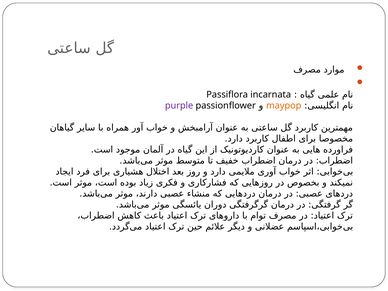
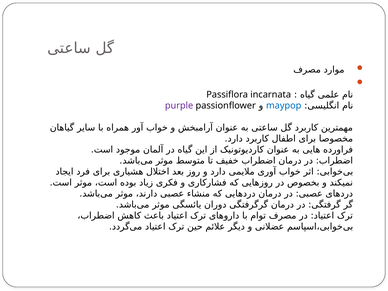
maypop colour: orange -> blue (284, 106)
